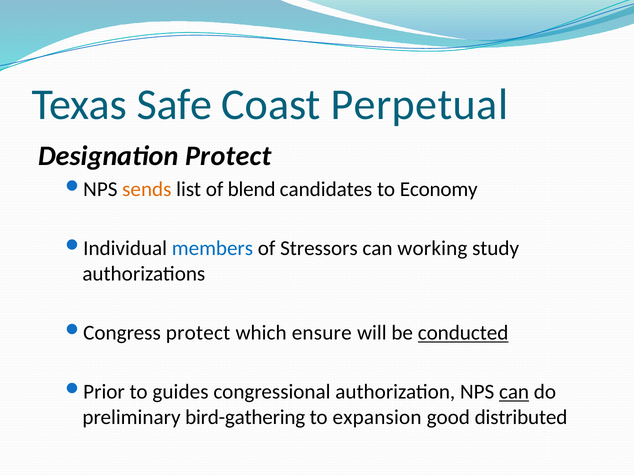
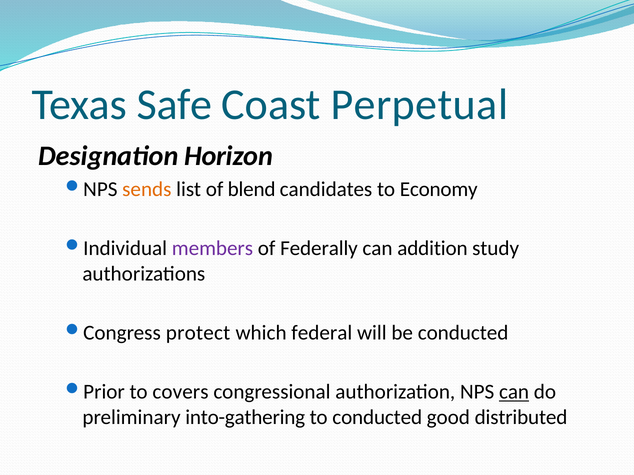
Designation Protect: Protect -> Horizon (229, 156)
members colour: blue -> purple (212, 249)
Stressors: Stressors -> Federally (319, 249)
working: working -> addition (432, 249)
ensure: ensure -> federal (322, 333)
conducted underline: present -> none (463, 333)
guides: guides -> covers (180, 392)
bird-gathering: bird-gathering -> into-gathering (245, 418)
to expansion: expansion -> conducted (377, 418)
